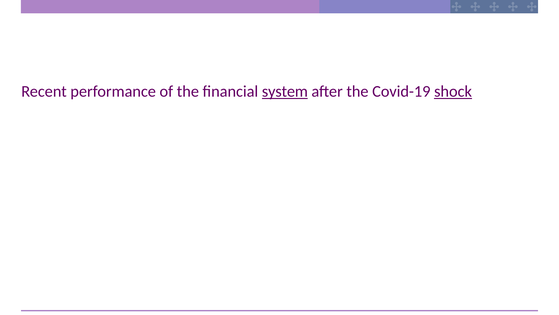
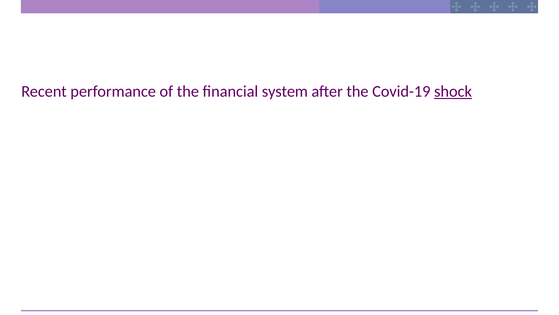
system underline: present -> none (285, 91)
